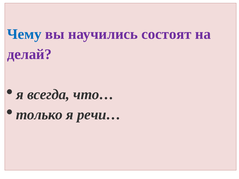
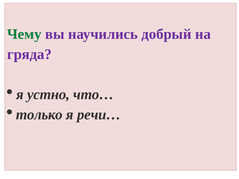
Чему colour: blue -> green (24, 34)
состоят: состоят -> добрый (166, 34)
делай: делай -> гряда (29, 54)
всегда: всегда -> устно (48, 95)
